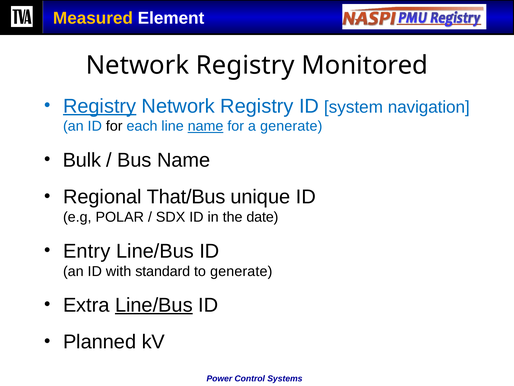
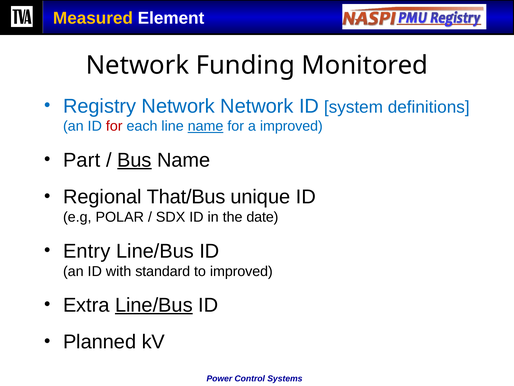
Registry: Registry -> Funding (245, 65)
Registry underline: present -> none (100, 106)
Registry: Registry -> Network (257, 106)
navigation: navigation -> definitions (429, 107)
for colour: black -> red (114, 126)
a generate: generate -> improved (291, 126)
Bulk: Bulk -> Part (82, 160)
Bus underline: none -> present (134, 160)
to generate: generate -> improved (241, 271)
